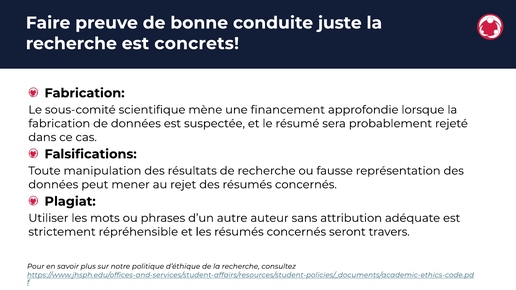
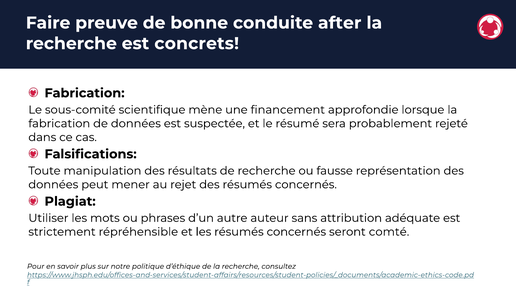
juste: juste -> after (340, 23)
travers: travers -> comté (389, 232)
